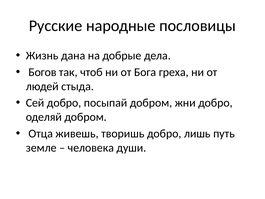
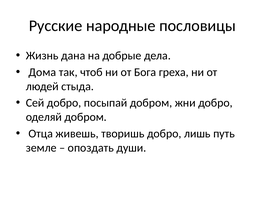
Богов: Богов -> Дома (42, 72)
человека: человека -> опоздать (91, 148)
